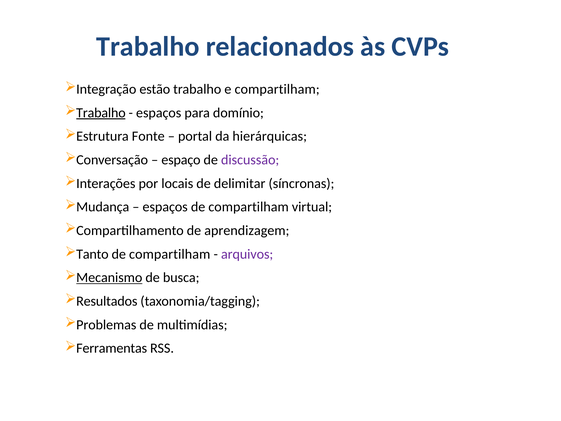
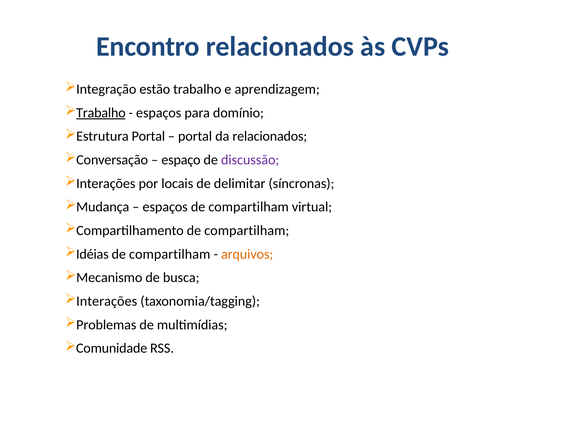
Trabalho: Trabalho -> Encontro (148, 47)
e compartilham: compartilham -> aprendizagem (277, 89)
Estrutura Fonte: Fonte -> Portal (148, 136)
da hierárquicas: hierárquicas -> relacionados (270, 136)
Compartilhamento de aprendizagem: aprendizagem -> compartilham (247, 230)
Tanto: Tanto -> Idéias (92, 254)
arquivos colour: purple -> orange (247, 254)
Mecanismo underline: present -> none (109, 278)
Resultados: Resultados -> Interações (107, 301)
Ferramentas: Ferramentas -> Comunidade (112, 348)
